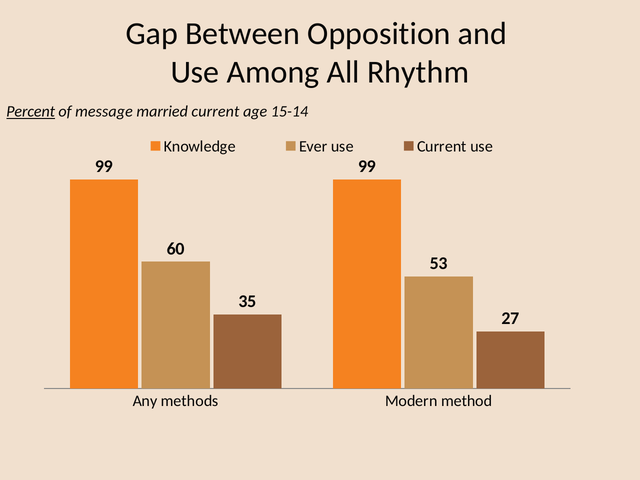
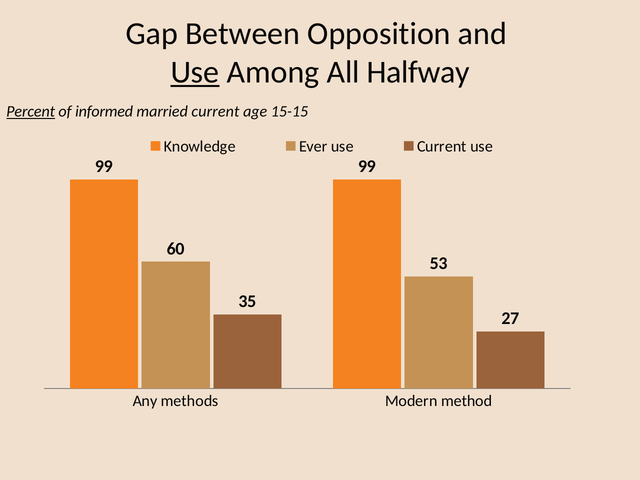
Use underline: none -> present (195, 72)
Rhythm: Rhythm -> Halfway (418, 72)
message: message -> informed (104, 111)
15-14: 15-14 -> 15-15 (289, 111)
